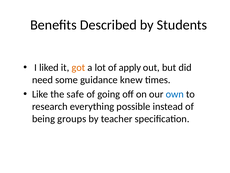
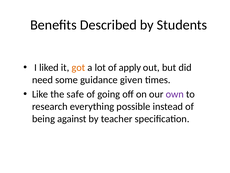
knew: knew -> given (131, 80)
own colour: blue -> purple (175, 94)
groups: groups -> against (72, 119)
